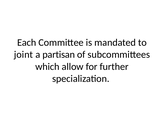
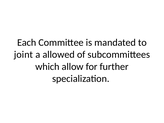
partisan: partisan -> allowed (59, 55)
